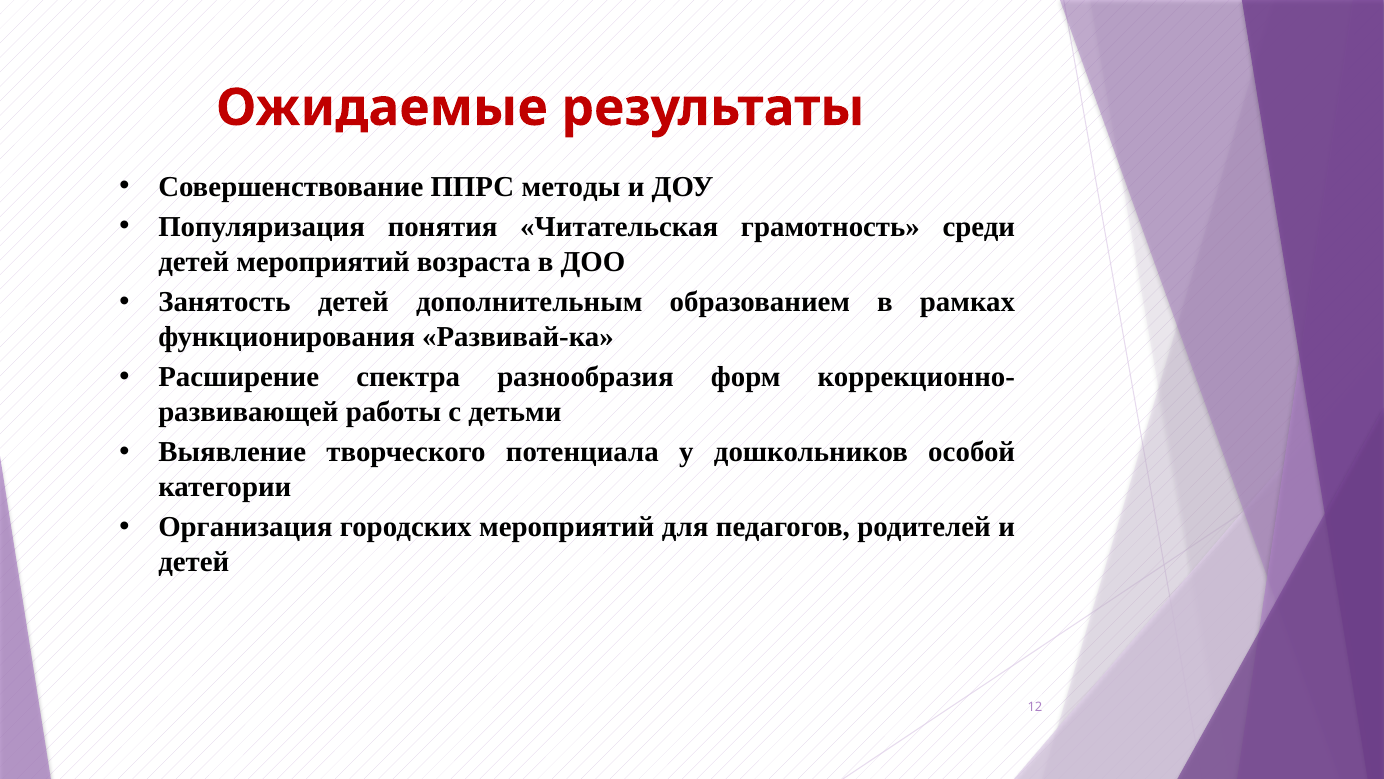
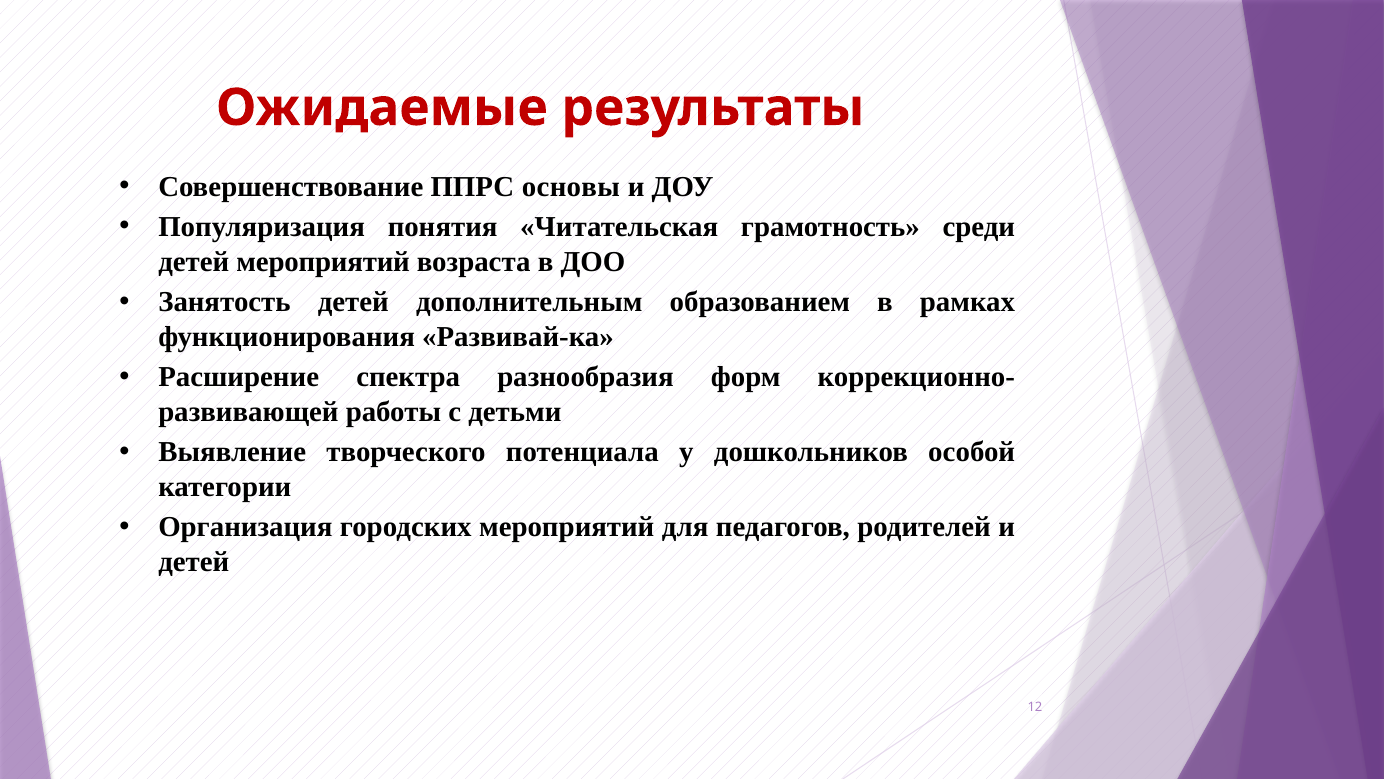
методы: методы -> основы (571, 186)
